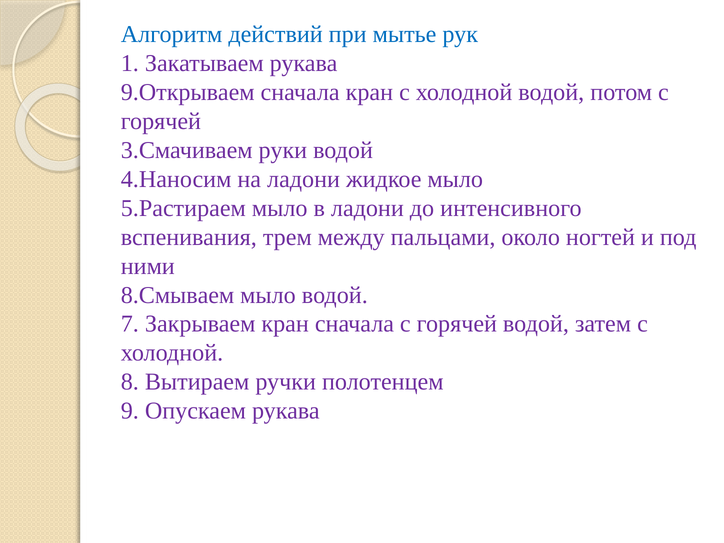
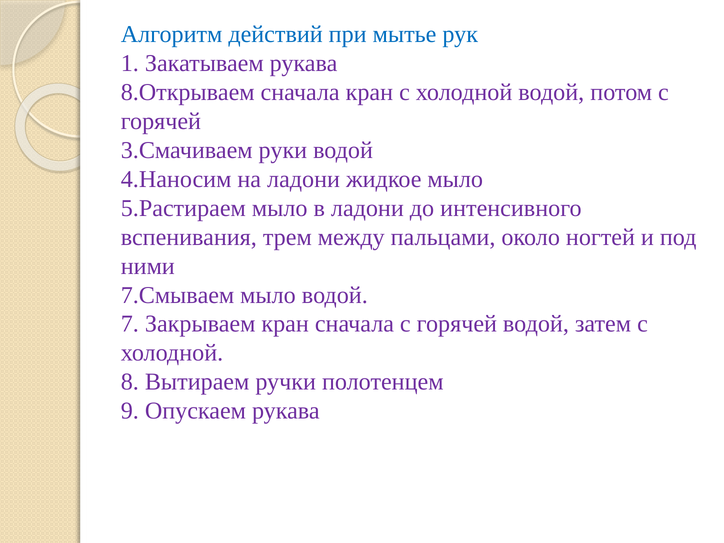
9.Открываем: 9.Открываем -> 8.Открываем (188, 92)
8.Смываем: 8.Смываем -> 7.Смываем (178, 295)
